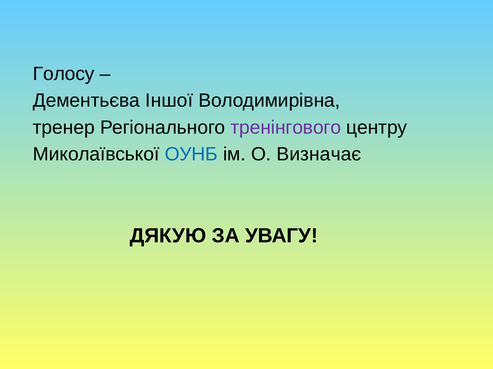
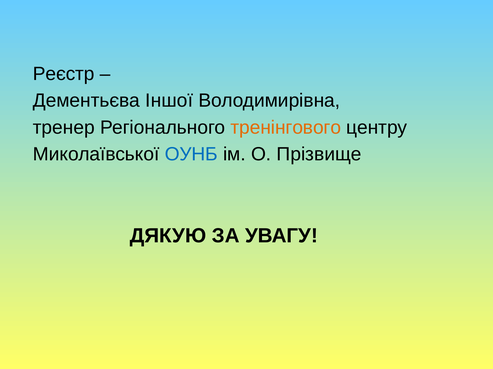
Голосу: Голосу -> Реєстр (64, 74)
тренінгового colour: purple -> orange (286, 128)
Визначає: Визначає -> Прізвище (319, 155)
